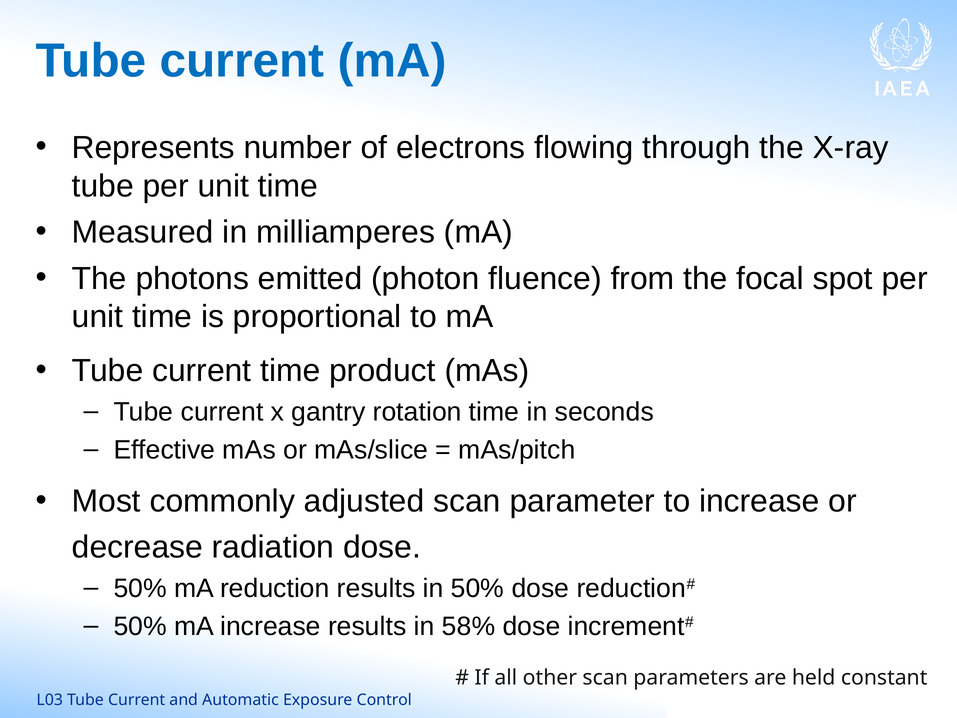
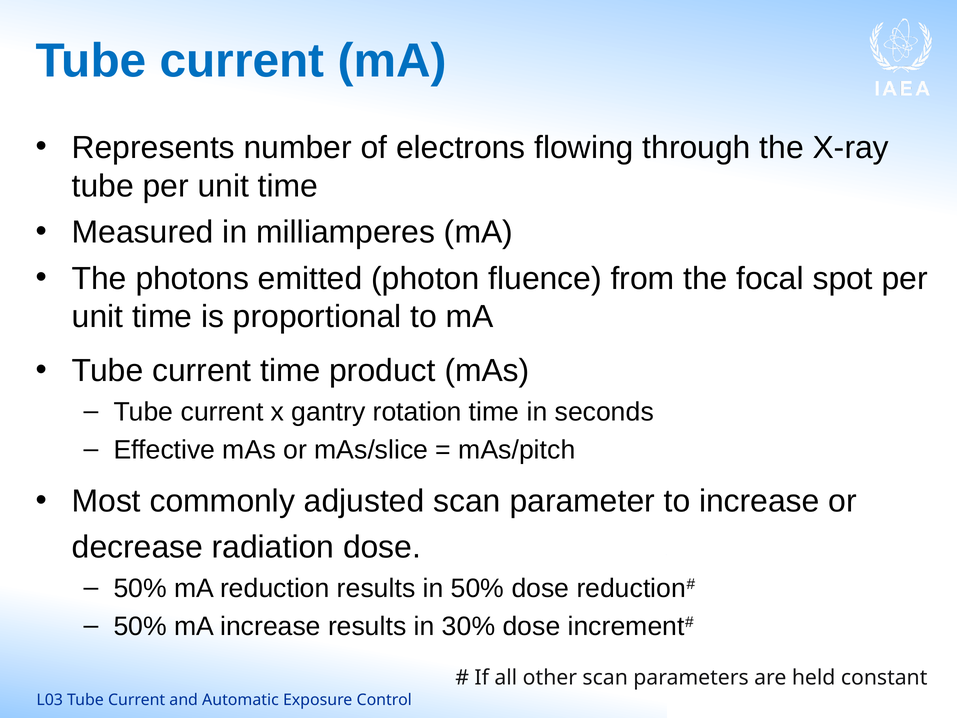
58%: 58% -> 30% (469, 626)
